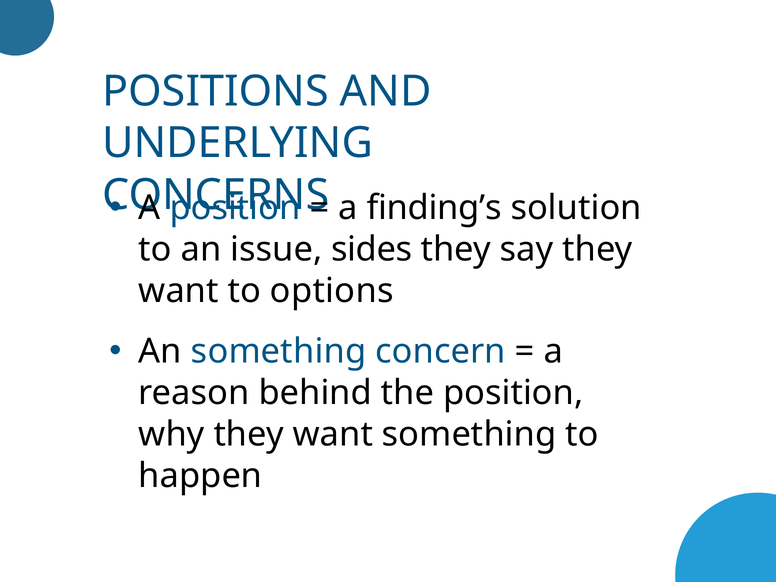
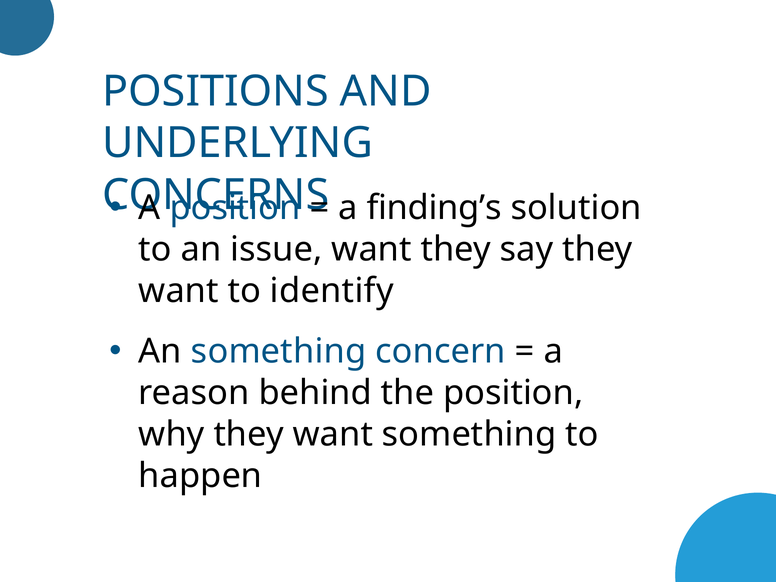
issue sides: sides -> want (372, 249)
options: options -> identify (332, 291)
